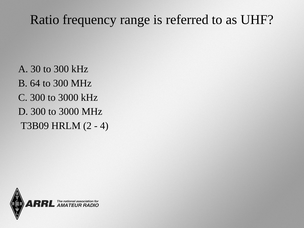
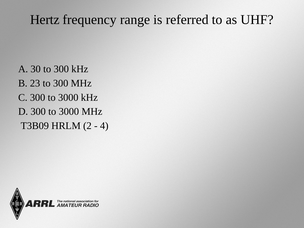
Ratio: Ratio -> Hertz (45, 20)
64: 64 -> 23 (35, 83)
